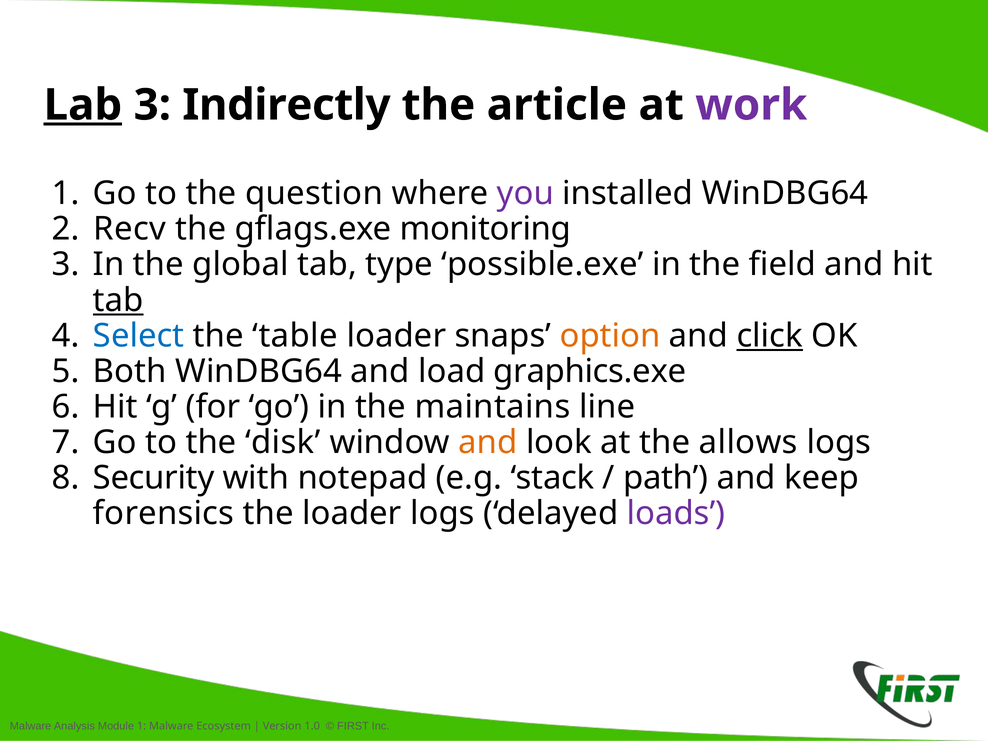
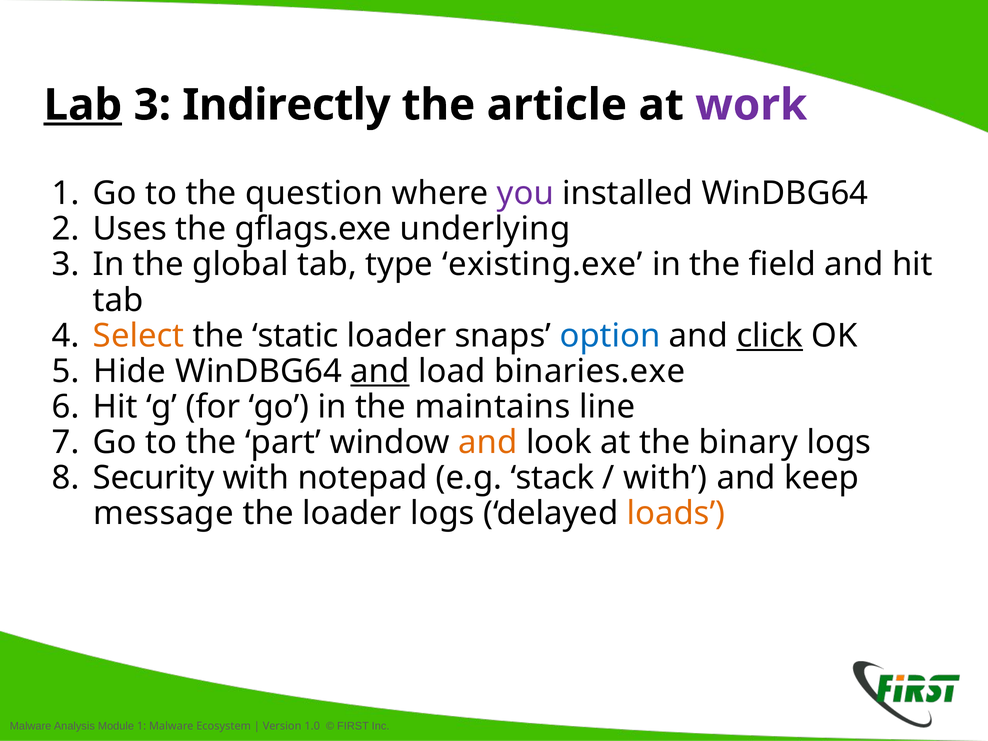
Recv: Recv -> Uses (130, 229)
monitoring: monitoring -> underlying (485, 229)
possible.exe: possible.exe -> existing.exe (542, 265)
tab underline: present -> none (118, 300)
Select colour: blue -> orange (139, 336)
table: table -> static (295, 336)
option colour: orange -> blue (610, 336)
Both: Both -> Hide (130, 371)
and underline: none -> present (380, 371)
graphics.exe: graphics.exe -> binaries.exe (590, 371)
disk: disk -> part (283, 442)
allows: allows -> binary (748, 442)
path: path -> with (665, 478)
forensics: forensics -> message (164, 513)
loads colour: purple -> orange (676, 513)
